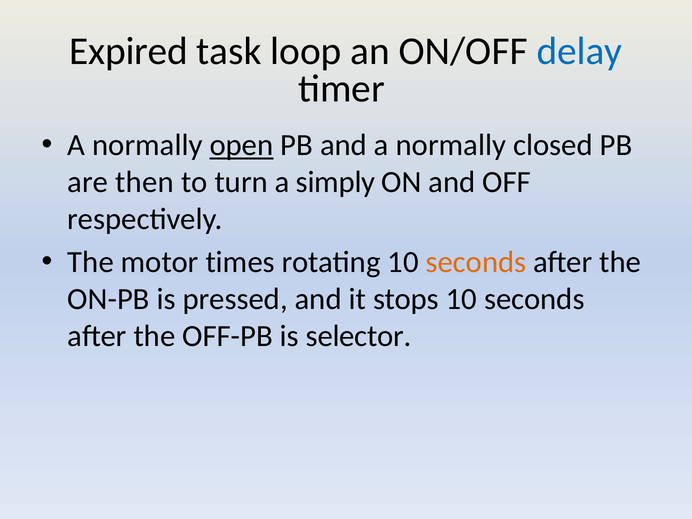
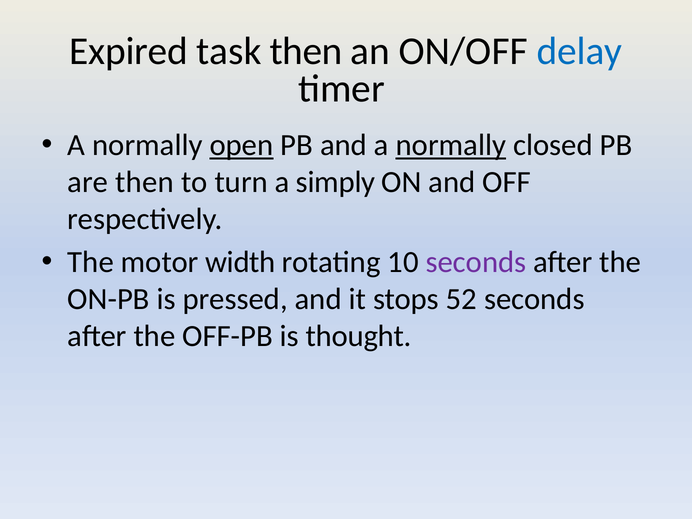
task loop: loop -> then (306, 51)
normally underline: none -> present (451, 145)
times: times -> width (240, 262)
seconds colour: orange -> purple (476, 262)
stops 10: 10 -> 52 (461, 299)
selector: selector -> thought (359, 336)
